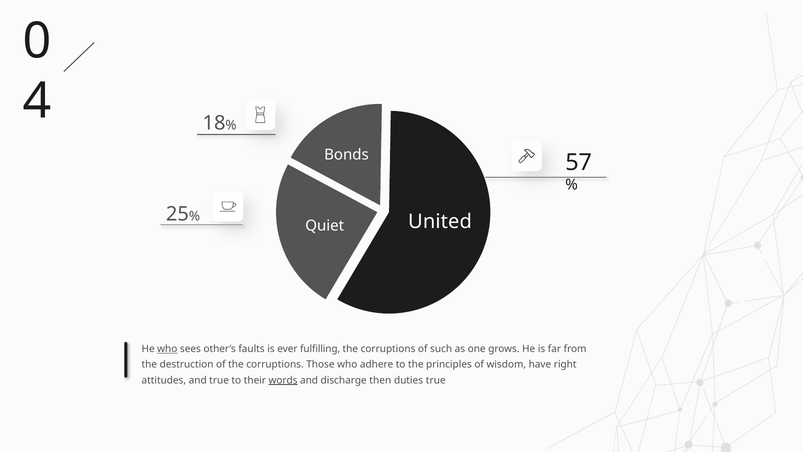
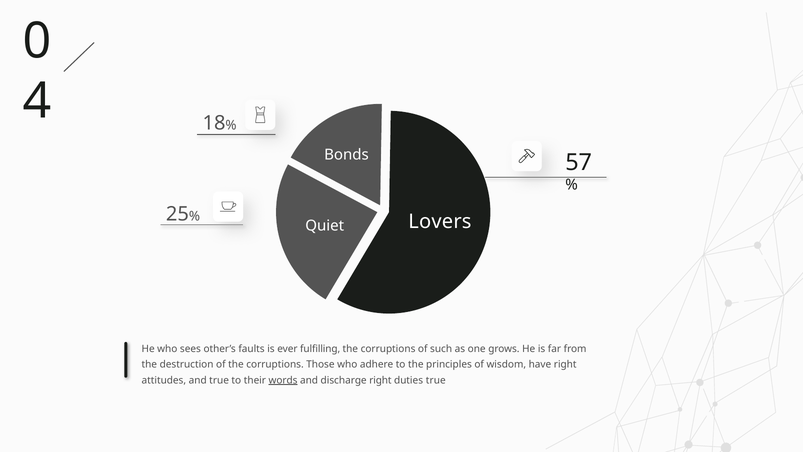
United: United -> Lovers (440, 222)
who underline: present -> none (167, 349)
discharge then: then -> right (380, 380)
